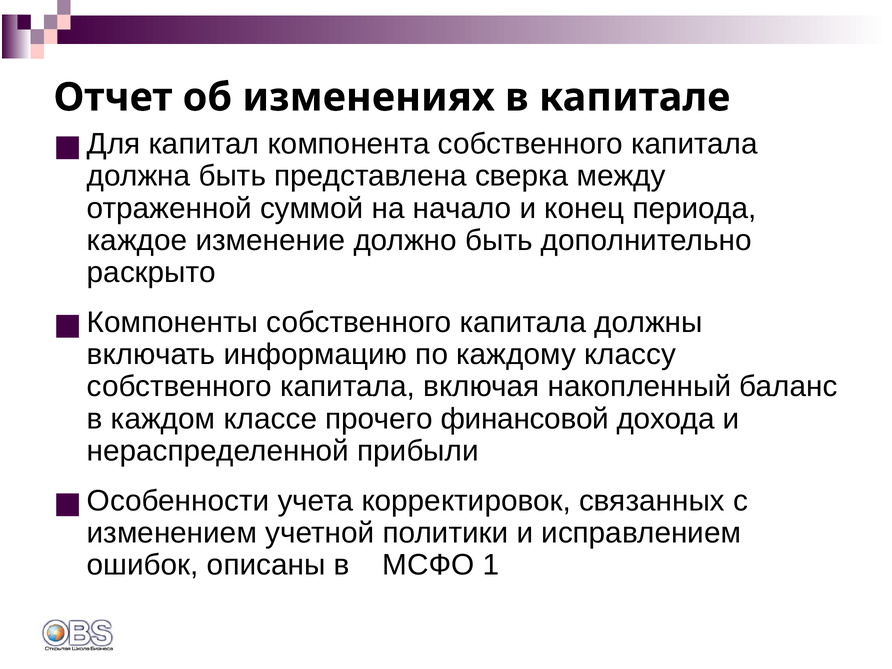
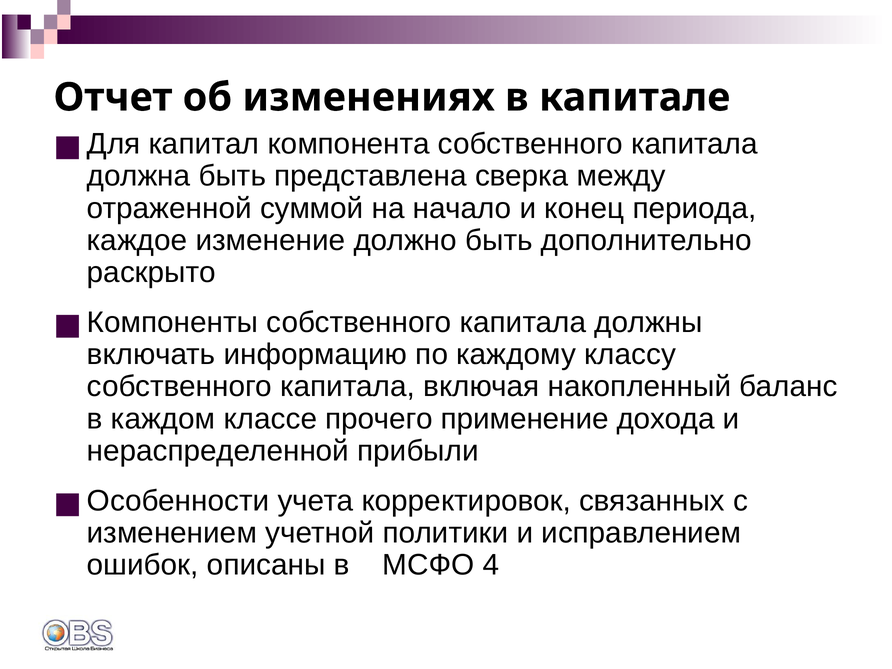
финансовой: финансовой -> применение (525, 419)
1: 1 -> 4 (491, 565)
